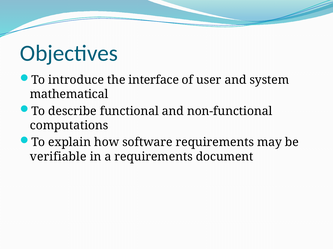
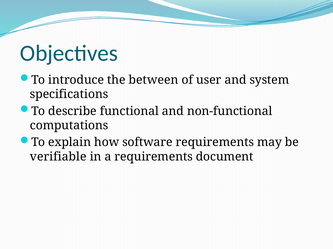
interface: interface -> between (154, 80)
mathematical: mathematical -> specifications (69, 95)
